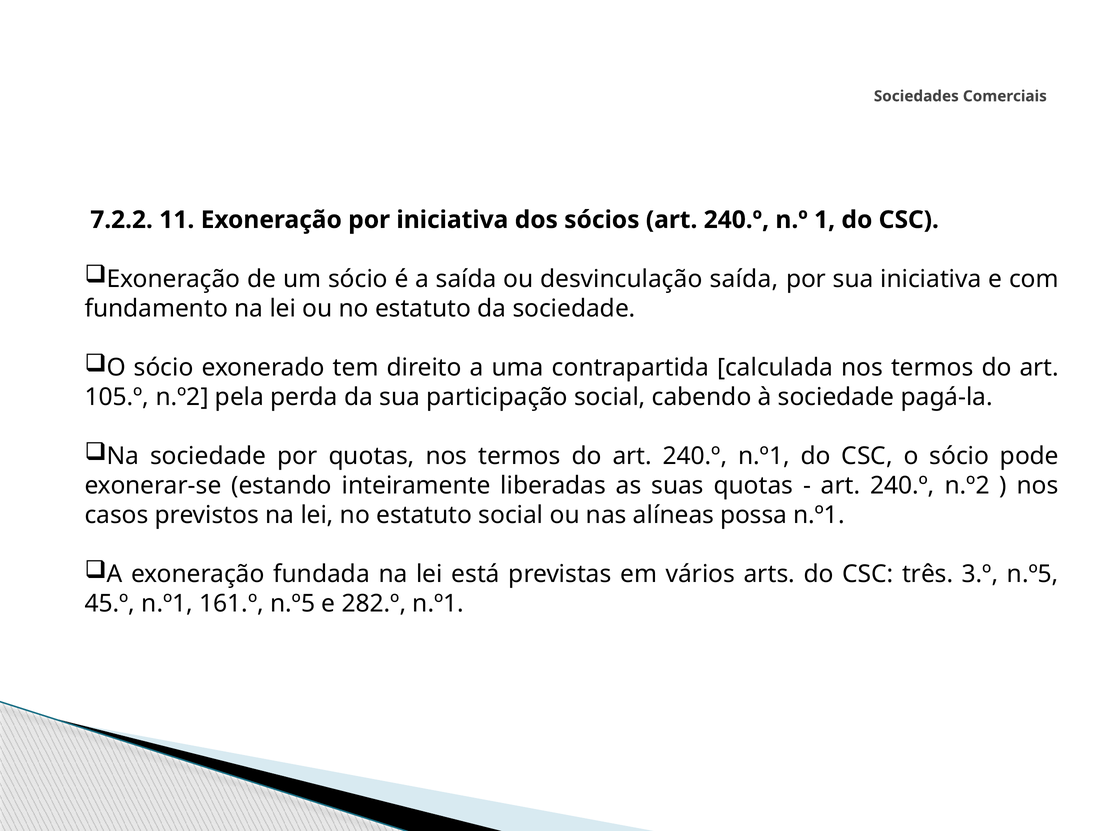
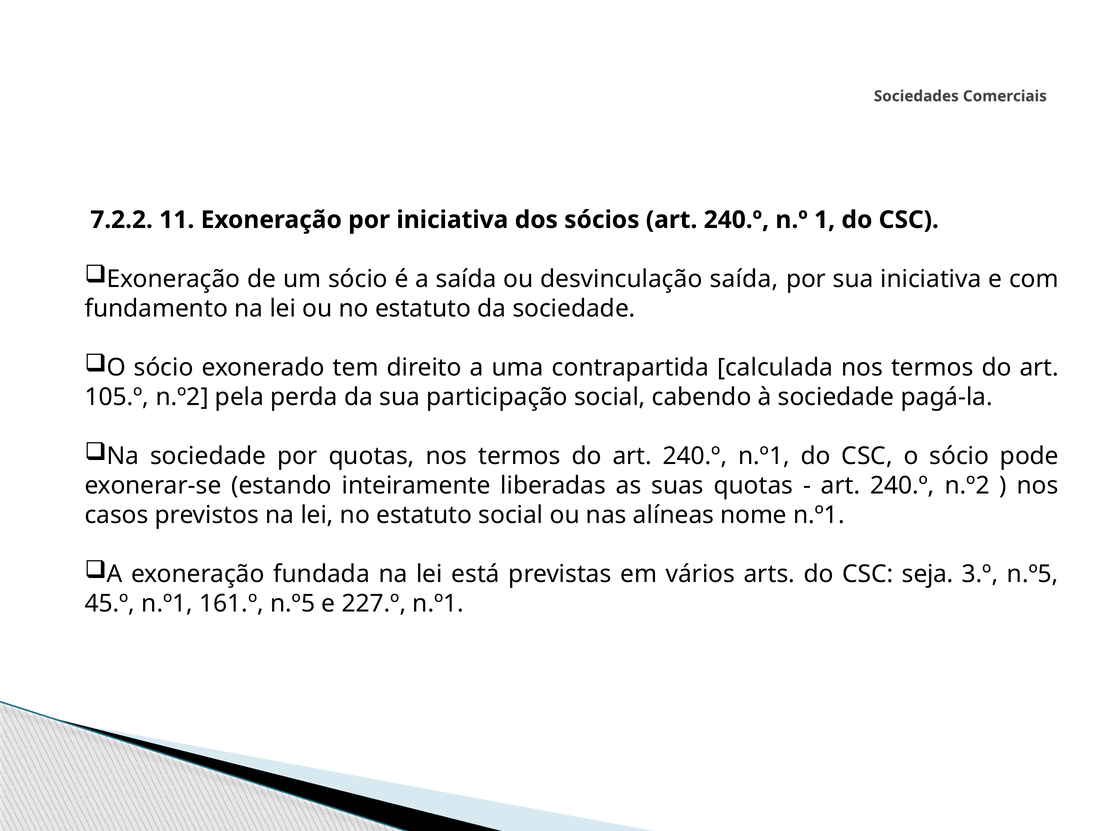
possa: possa -> nome (754, 515)
três: três -> seja (928, 574)
282.º: 282.º -> 227.º (374, 604)
